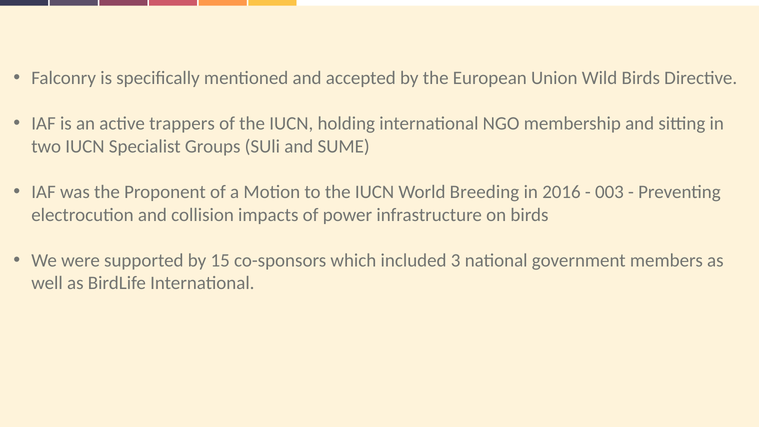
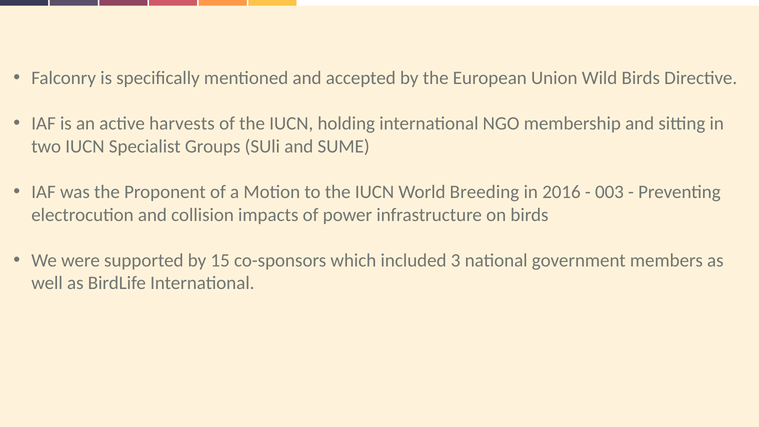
trappers: trappers -> harvests (182, 124)
